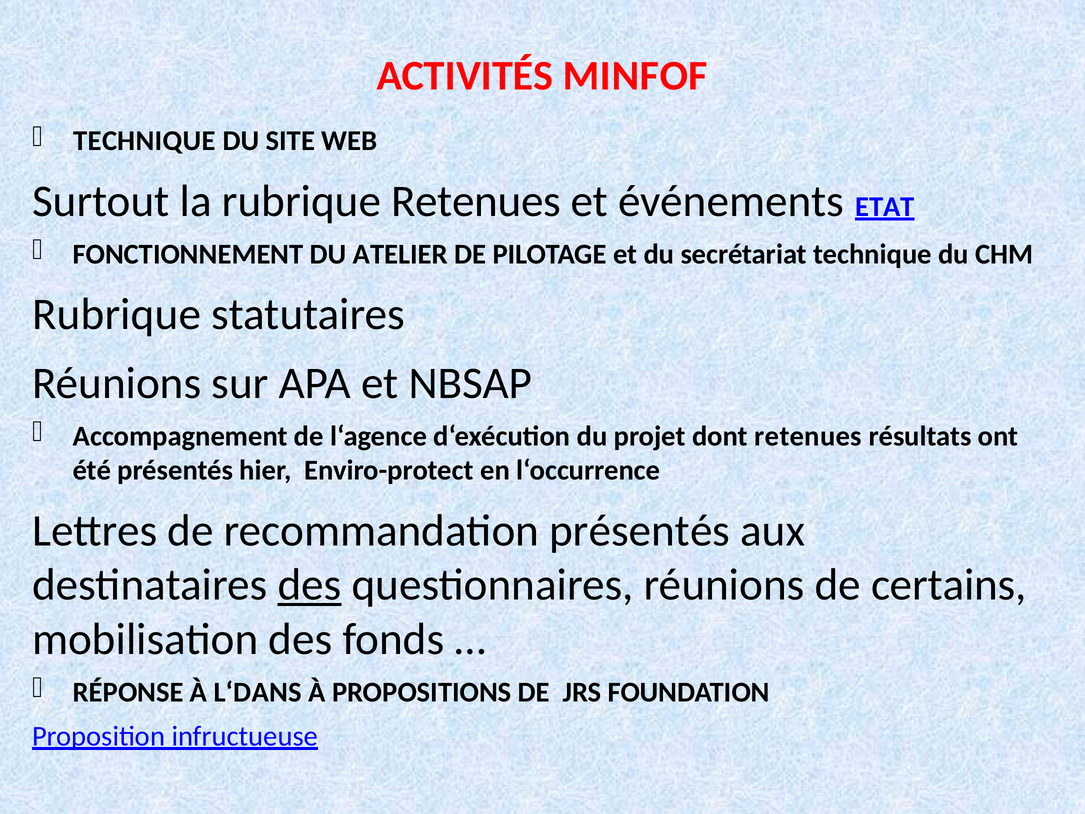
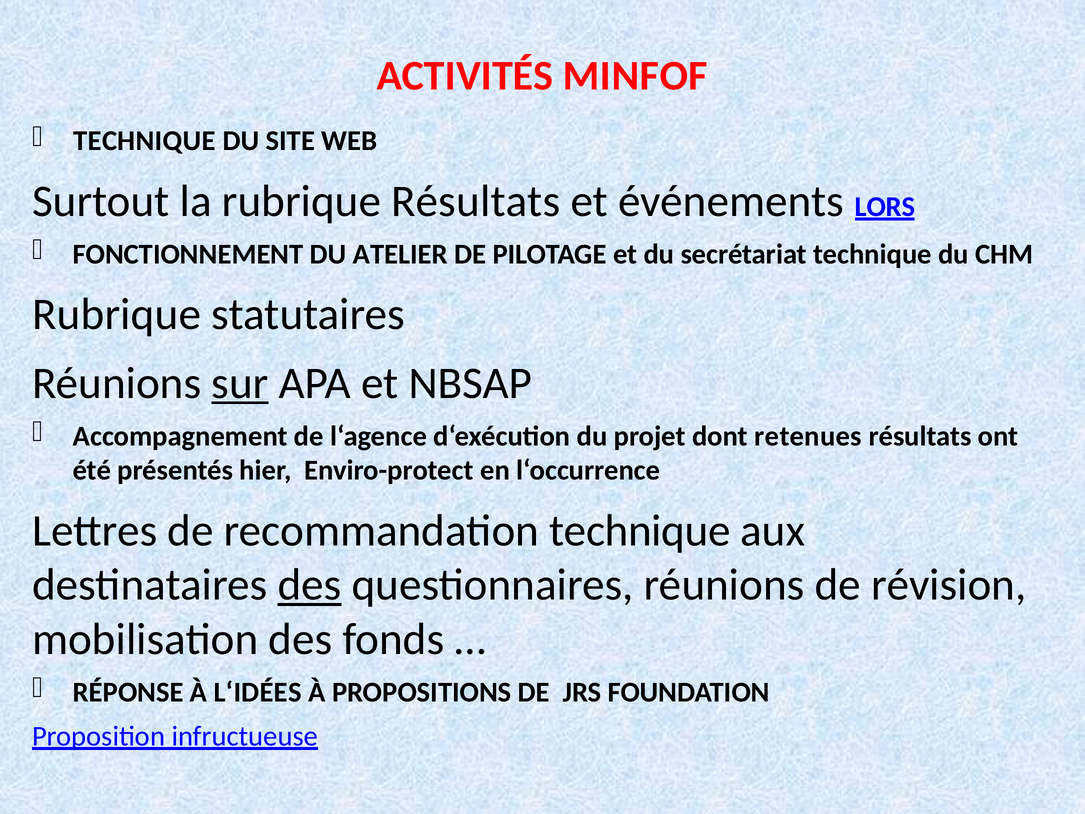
rubrique Retenues: Retenues -> Résultats (476, 201)
ETAT: ETAT -> LORS (885, 207)
sur underline: none -> present (240, 383)
recommandation présentés: présentés -> technique (640, 531)
certains: certains -> révision (949, 585)
L‘DANS: L‘DANS -> L‘IDÉES (258, 692)
